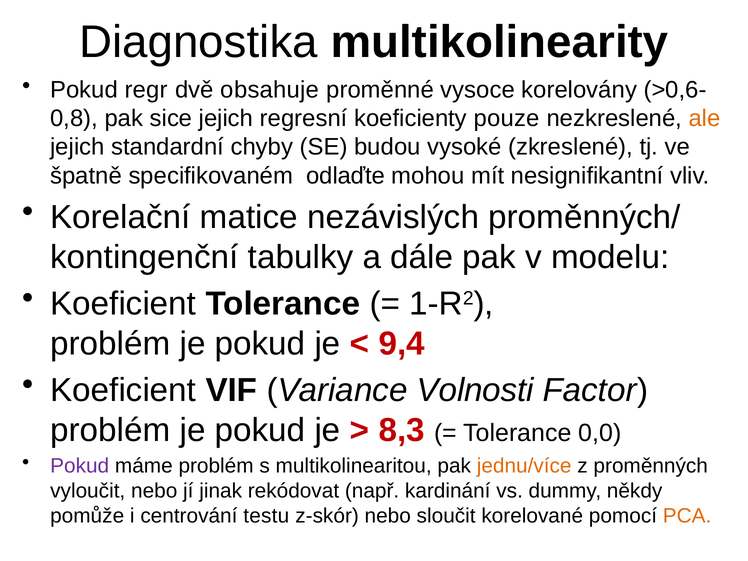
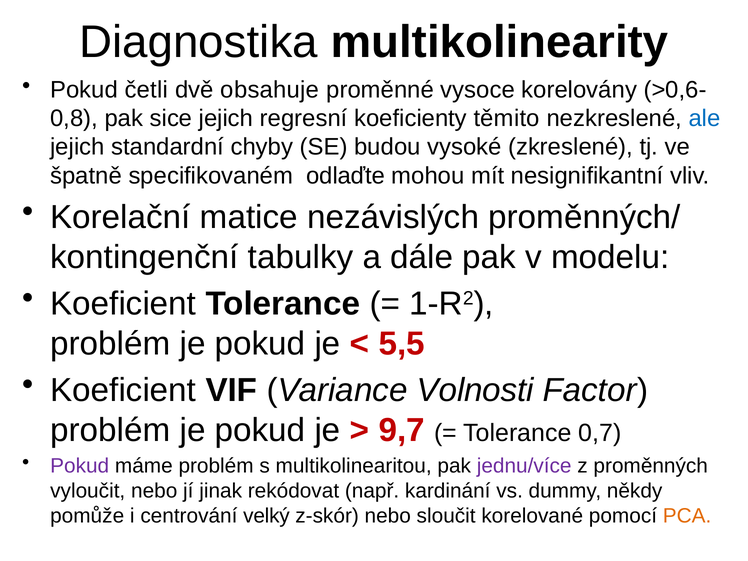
regr: regr -> četli (146, 90)
pouze: pouze -> těmito (507, 118)
ale colour: orange -> blue (705, 118)
9,4: 9,4 -> 5,5 (402, 344)
8,3: 8,3 -> 9,7 (402, 430)
0,0: 0,0 -> 0,7 (600, 433)
jednu/více colour: orange -> purple (524, 466)
testu: testu -> velký (266, 516)
